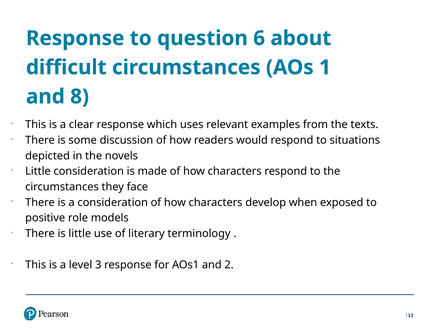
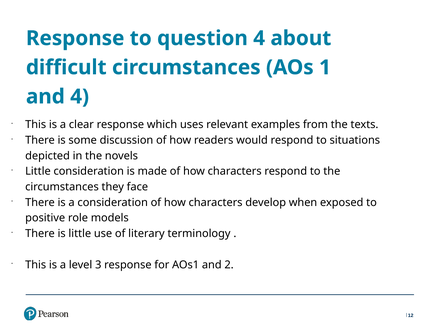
question 6: 6 -> 4 (259, 38)
and 8: 8 -> 4 (80, 96)
